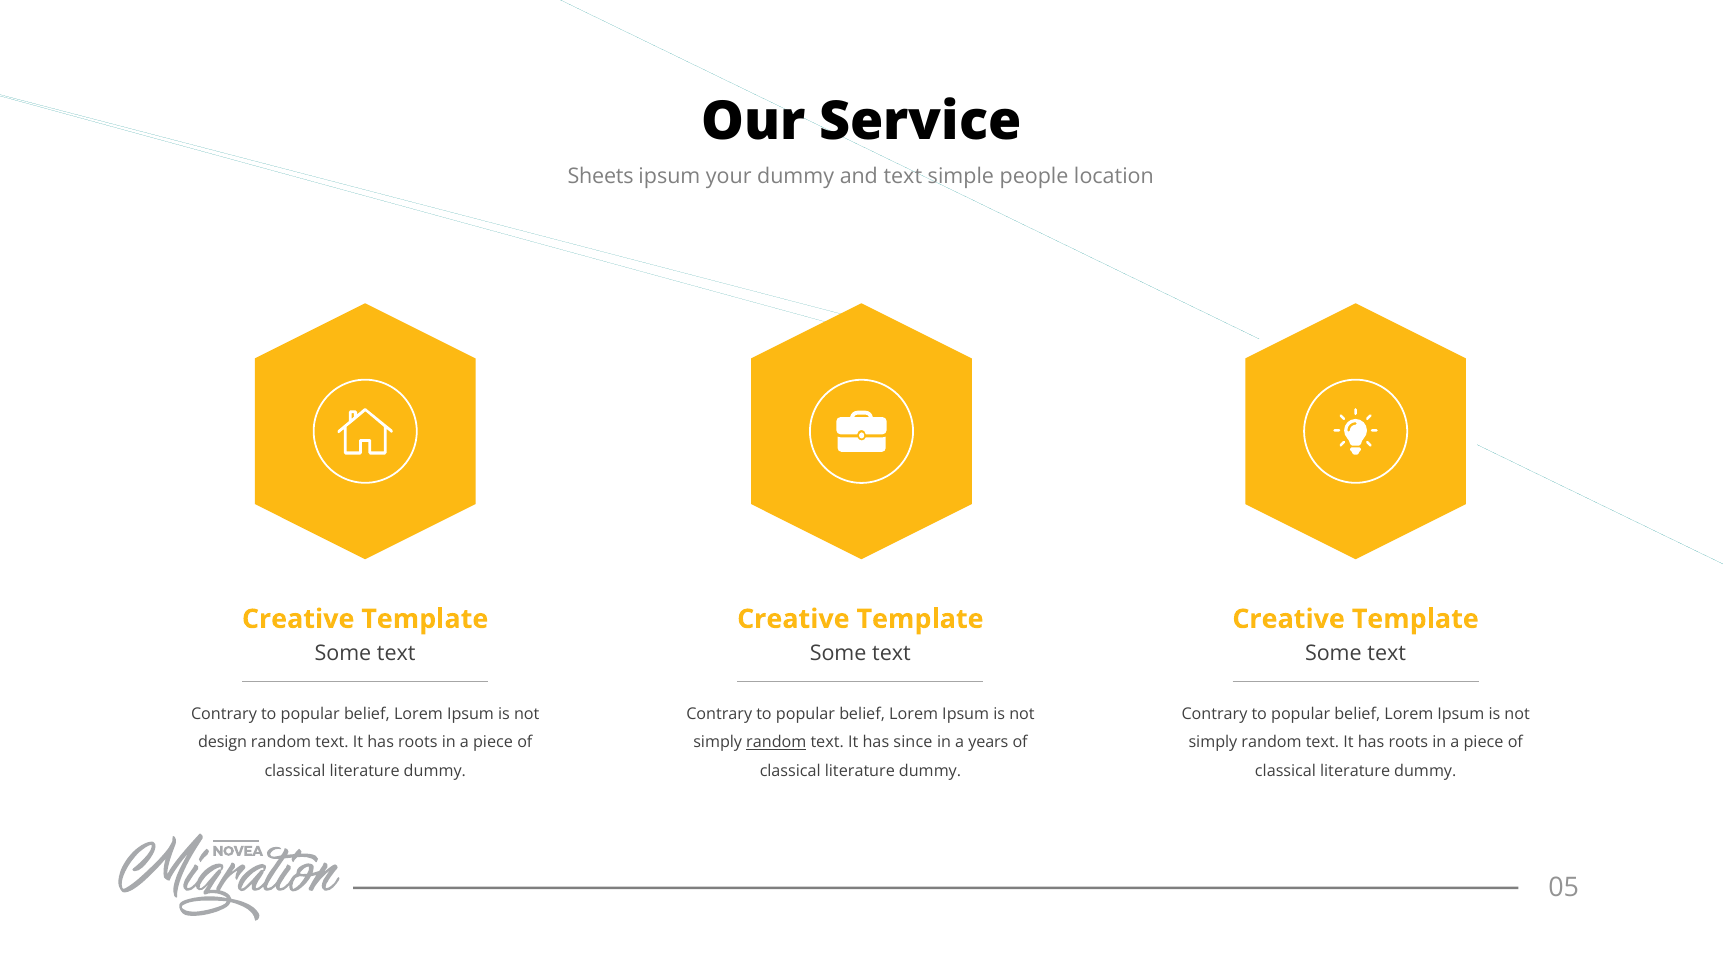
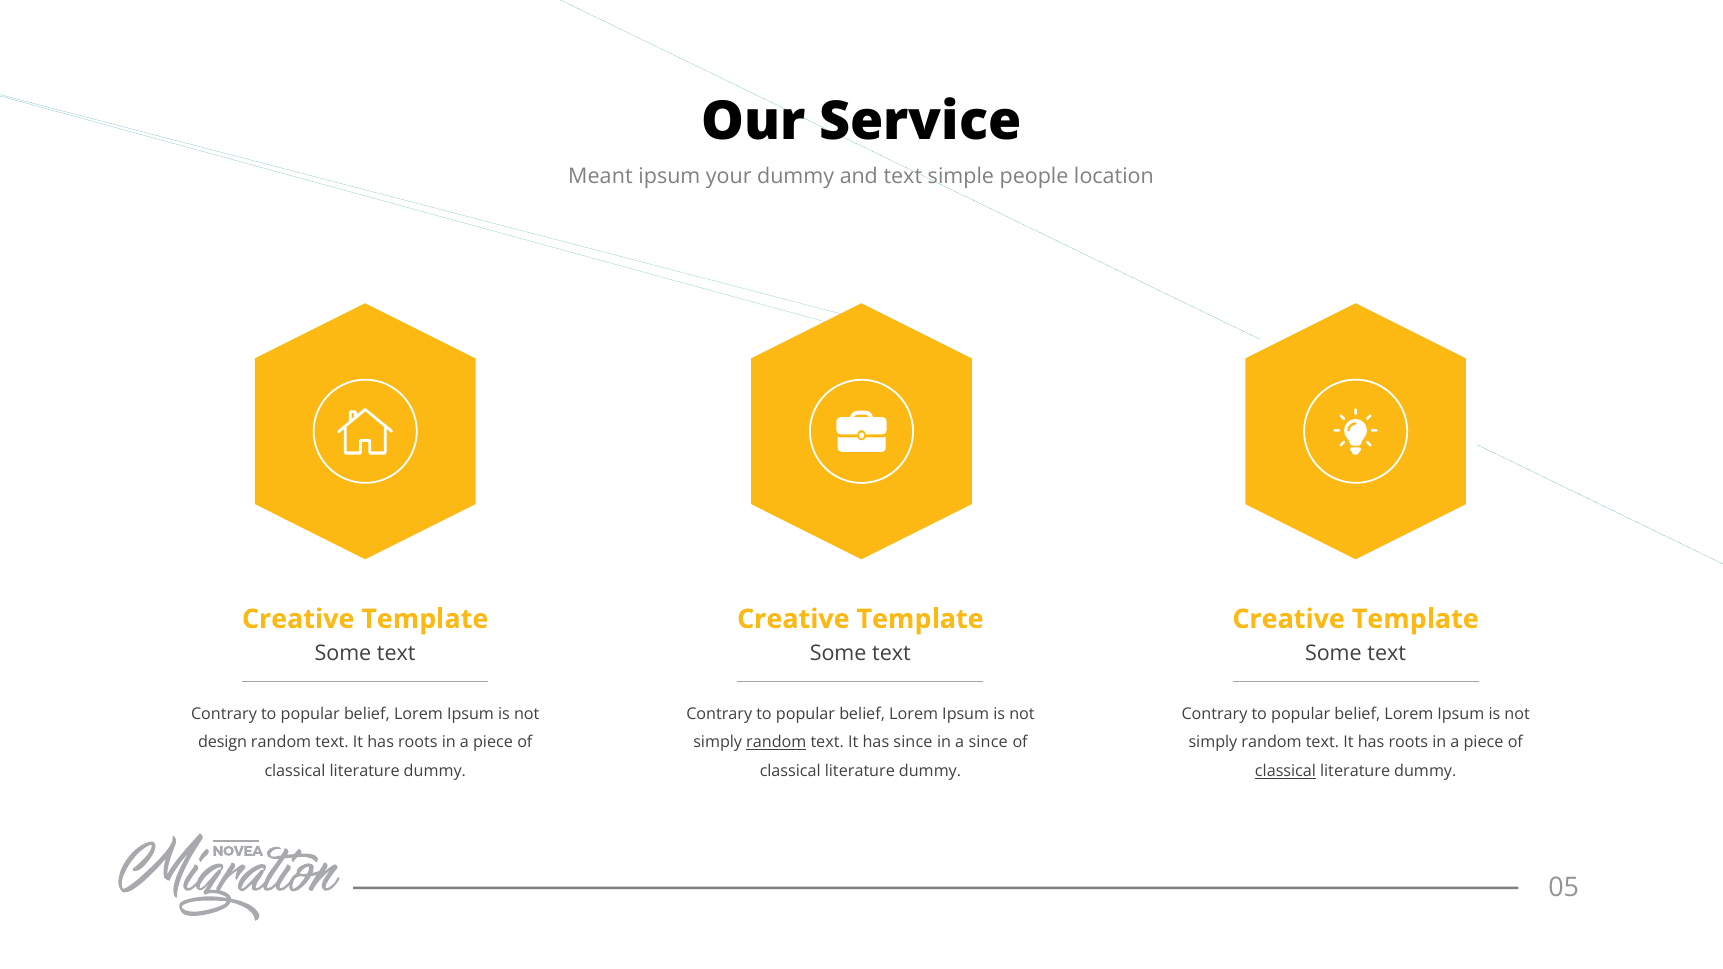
Sheets: Sheets -> Meant (600, 176)
a years: years -> since (988, 743)
classical underline: none -> present (1285, 771)
